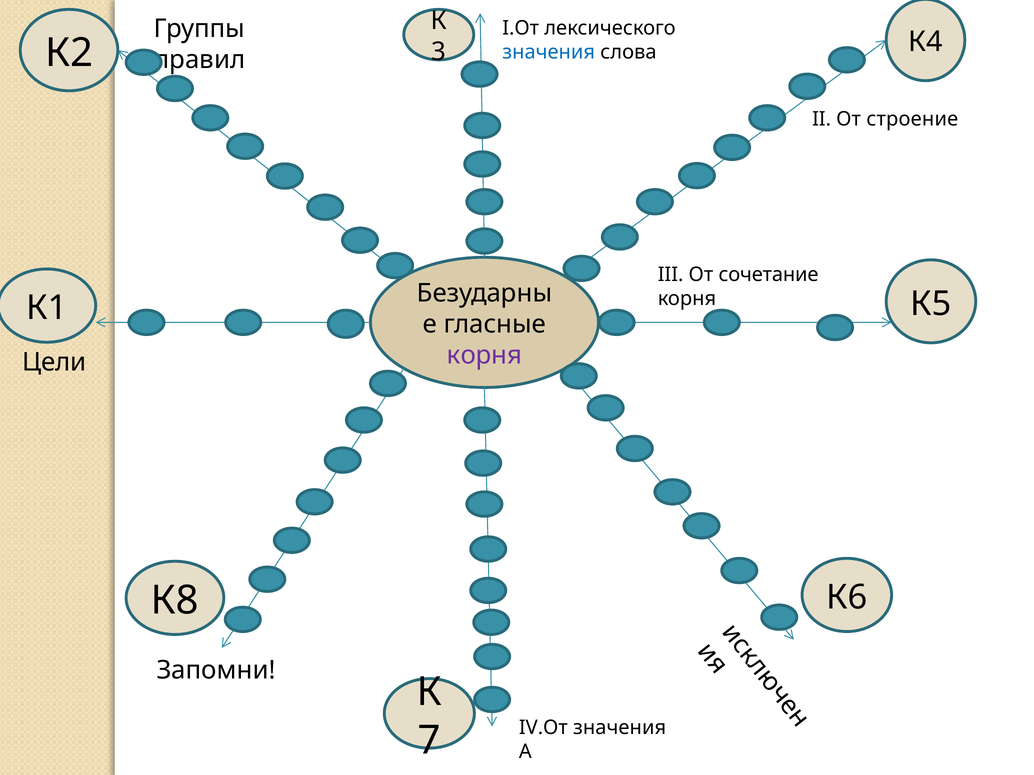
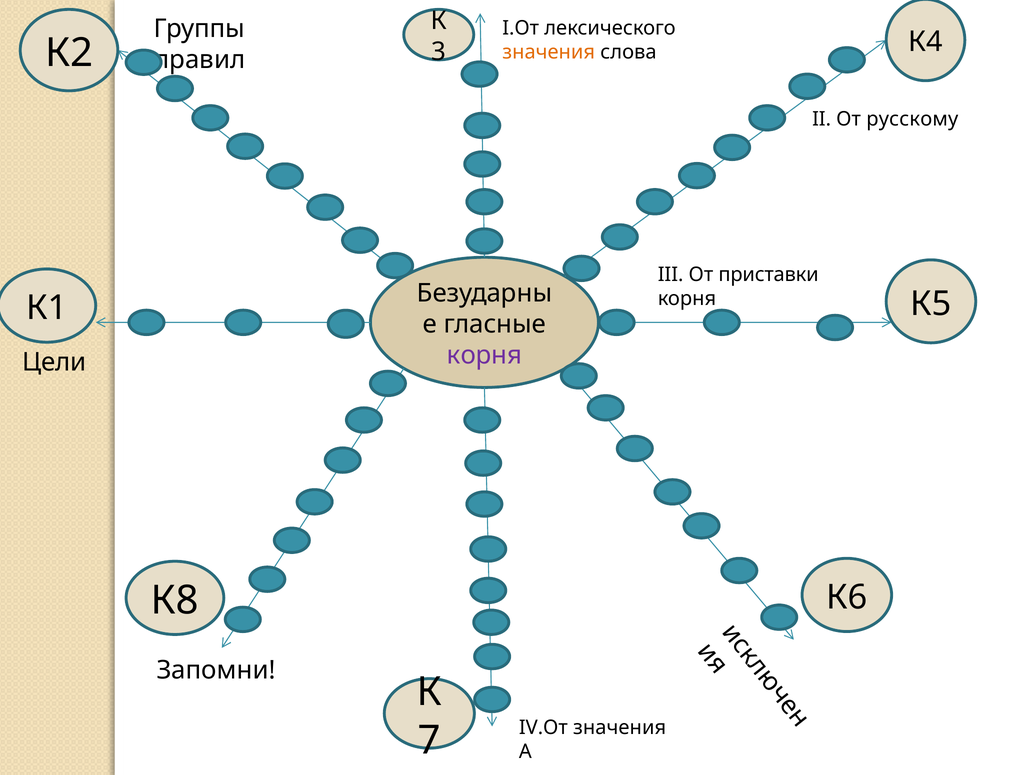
значения colour: blue -> orange (549, 52)
строение: строение -> русскому (912, 119)
сочетание: сочетание -> приставки (769, 275)
